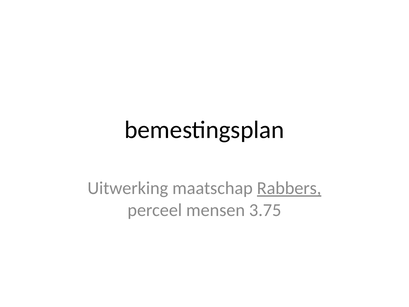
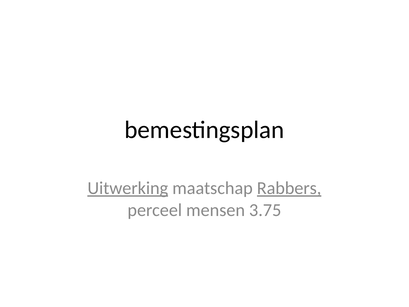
Uitwerking underline: none -> present (128, 188)
